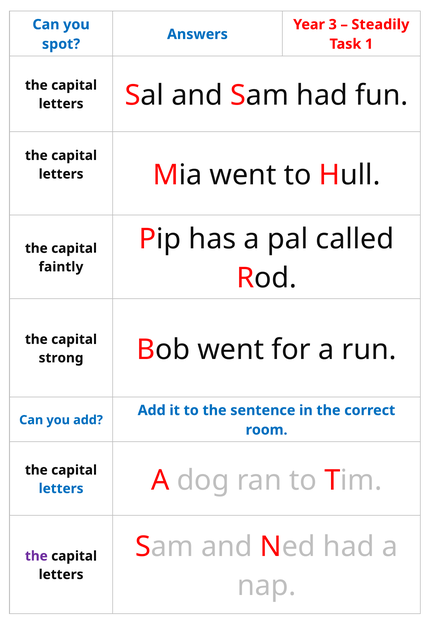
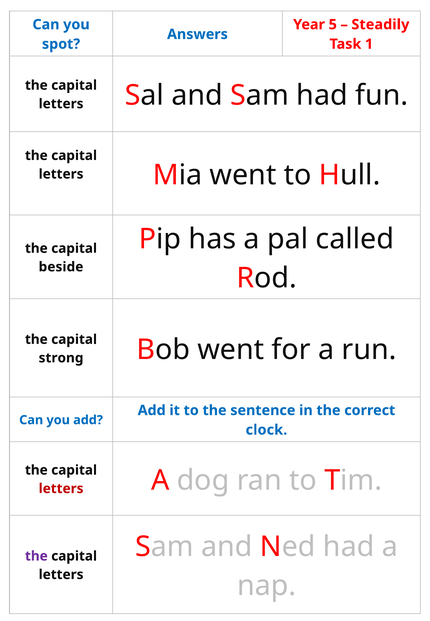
3: 3 -> 5 (333, 25)
faintly: faintly -> beside (61, 267)
room: room -> clock (266, 430)
letters colour: blue -> red (61, 489)
